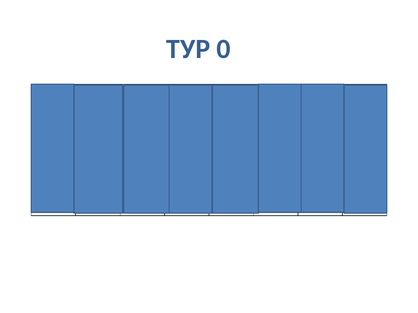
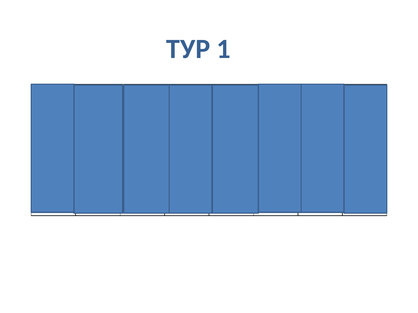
0: 0 -> 1 (224, 49)
